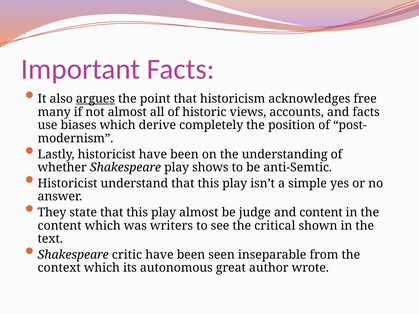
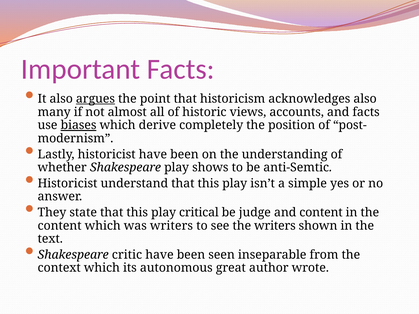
acknowledges free: free -> also (365, 99)
biases underline: none -> present (79, 125)
play almost: almost -> critical (199, 213)
the critical: critical -> writers (275, 226)
